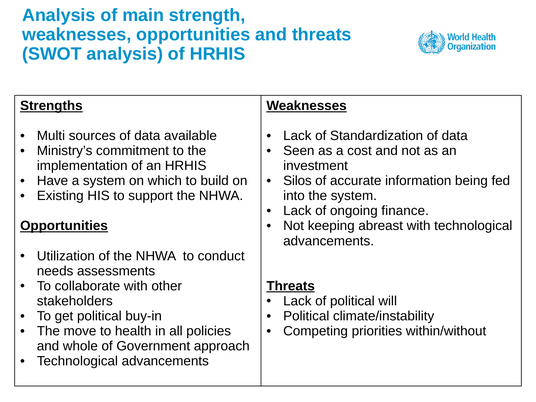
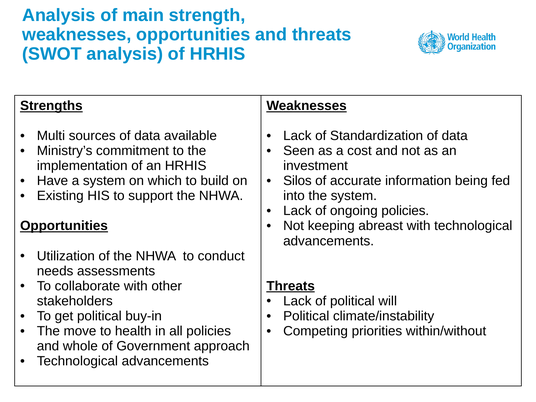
ongoing finance: finance -> policies (405, 211)
